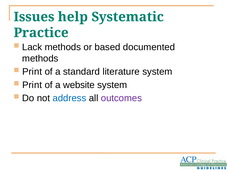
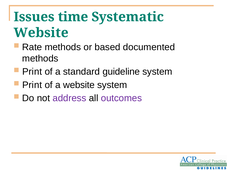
help: help -> time (73, 17)
Practice: Practice -> Website (41, 33)
Lack: Lack -> Rate (32, 47)
literature: literature -> guideline (121, 72)
address colour: blue -> purple (69, 98)
